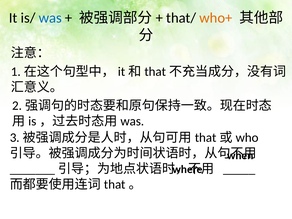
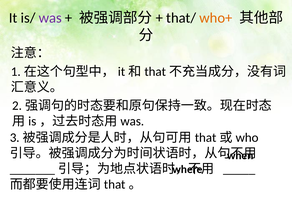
was colour: blue -> purple (50, 18)
